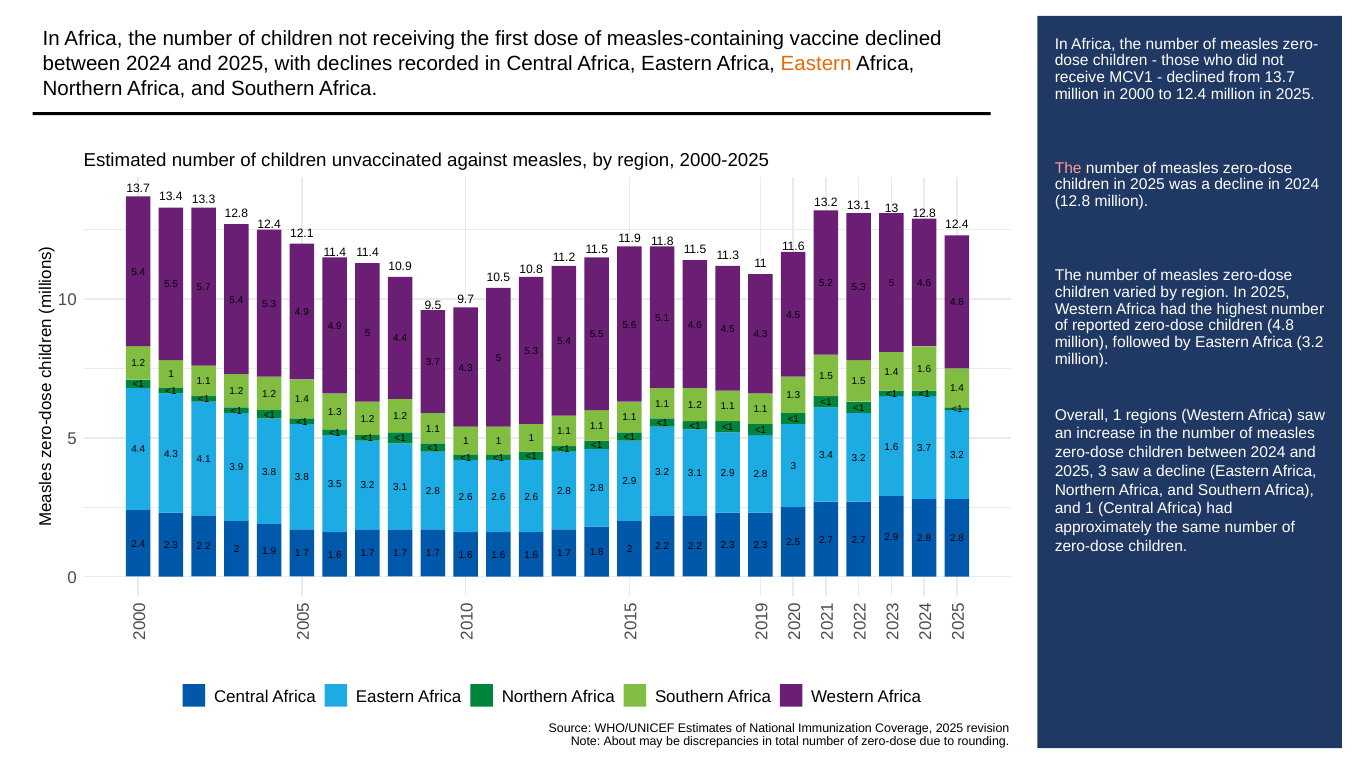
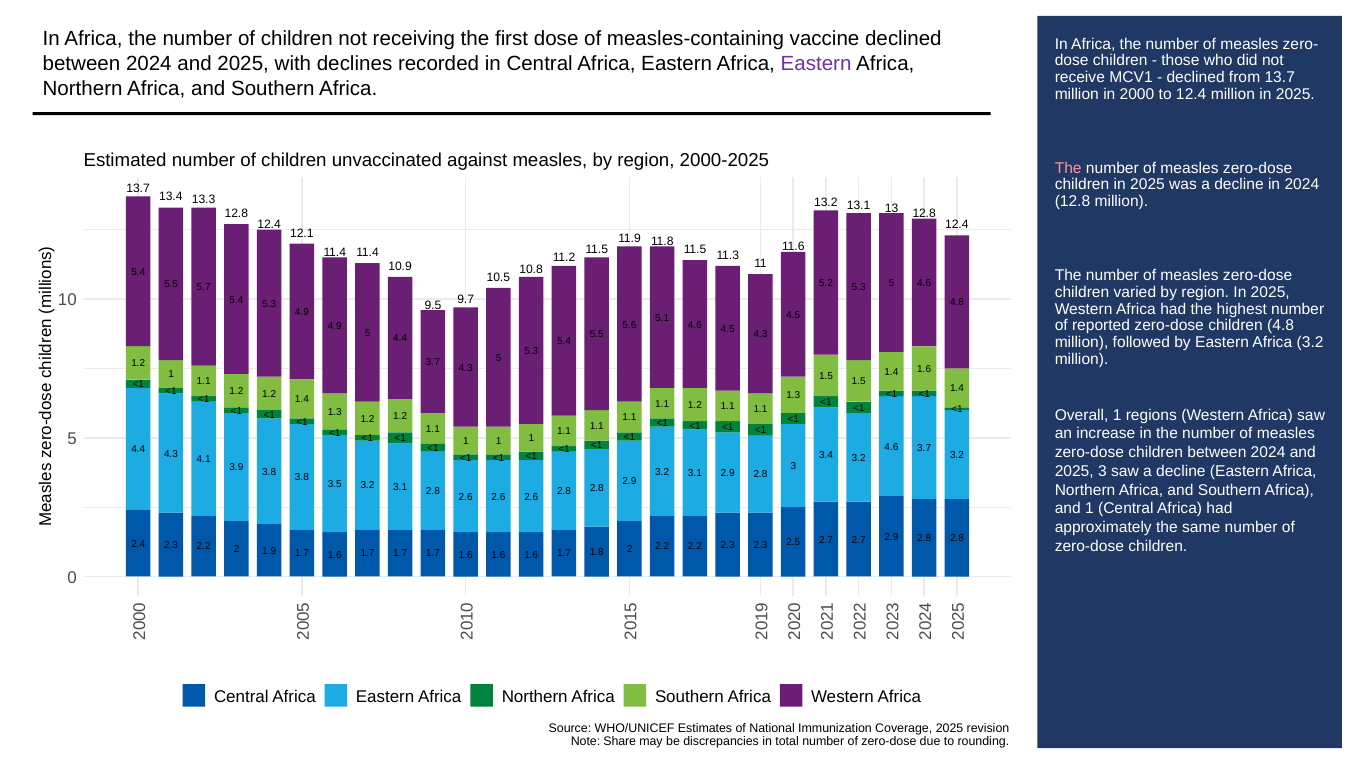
Eastern colour: orange -> purple (816, 64)
1.6: 1.6 -> 4.6 (891, 447)
About: About -> Share (620, 742)
